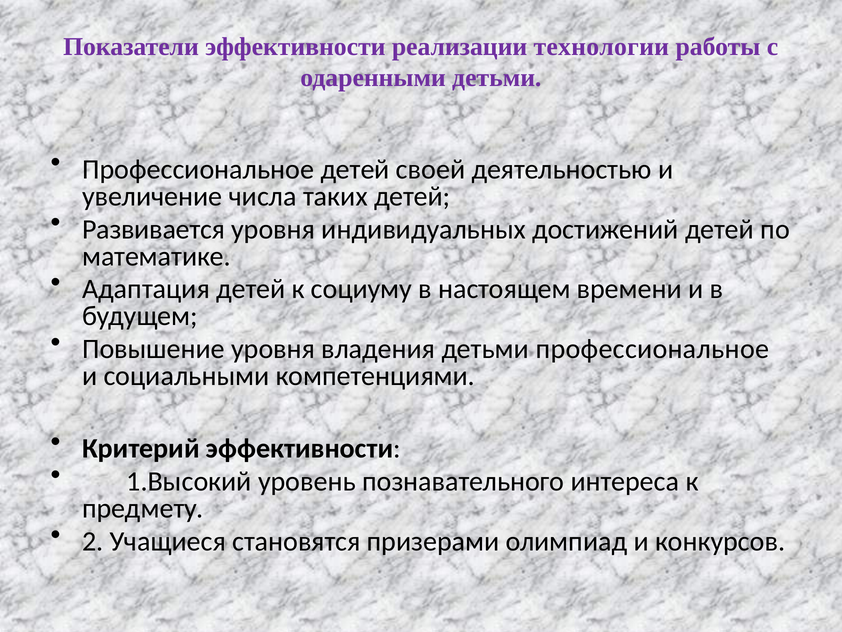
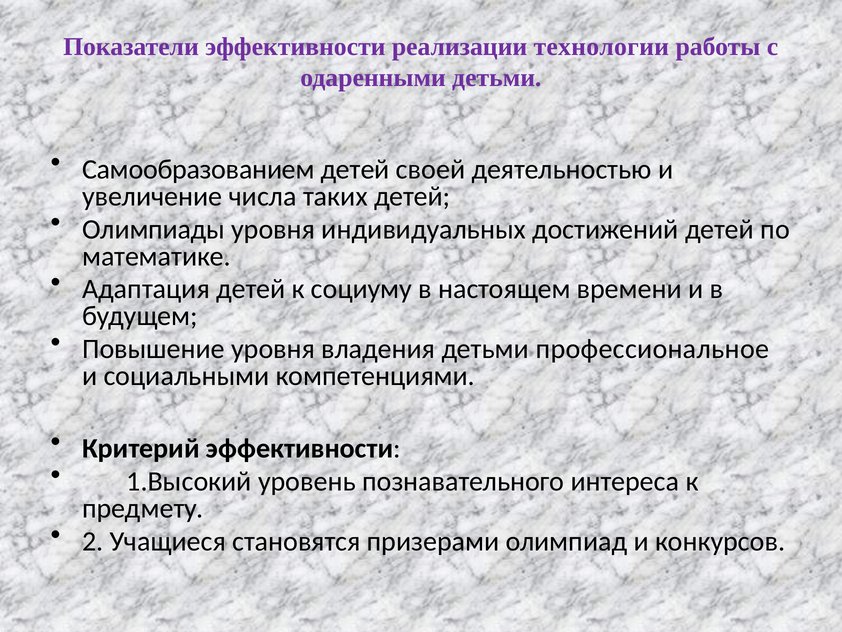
Профессиональное: Профессиональное -> Самообразованием (198, 169)
Развивается: Развивается -> Олимпиады (154, 229)
